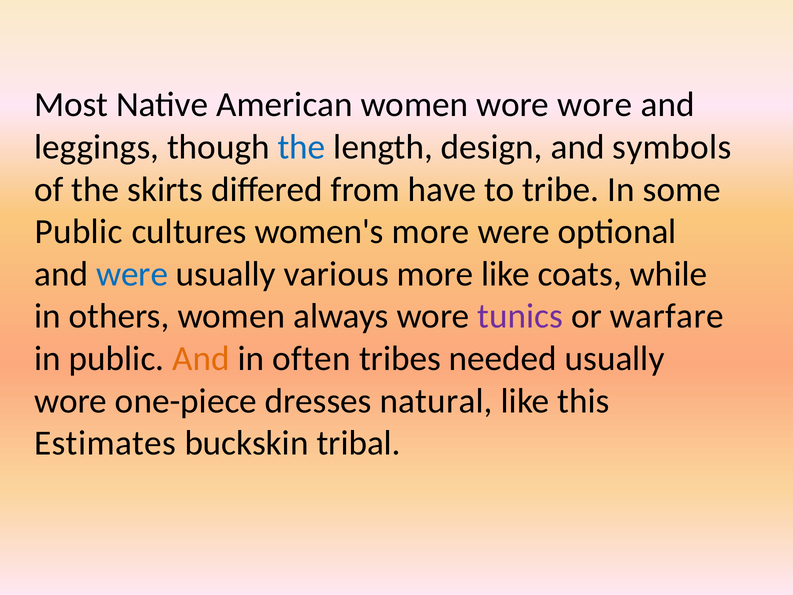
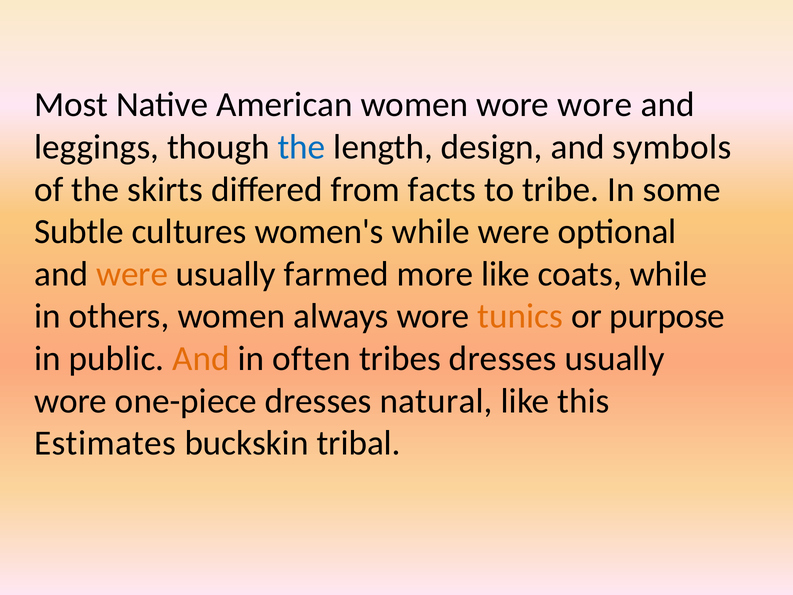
have: have -> facts (442, 189)
Public: Public -> Subtle (79, 232)
women's more: more -> while (431, 232)
were colour: blue -> orange (132, 274)
various: various -> farmed (336, 274)
tunics colour: purple -> orange (520, 316)
warfare: warfare -> purpose (667, 316)
tribes needed: needed -> dresses (503, 359)
